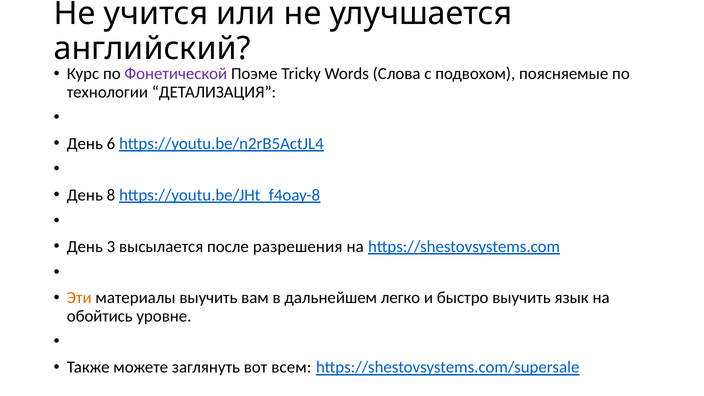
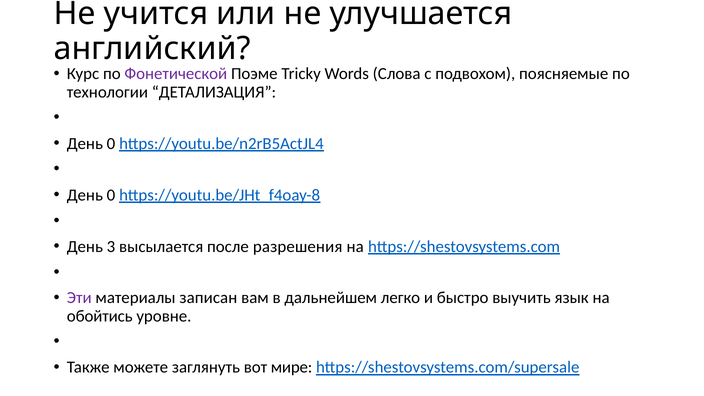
6: 6 -> 0 (111, 144)
8: 8 -> 0 (111, 195)
Эти colour: orange -> purple (79, 298)
материалы выучить: выучить -> записан (208, 298)
всем: всем -> мире (292, 367)
